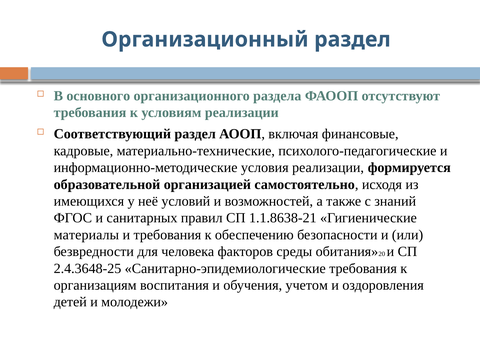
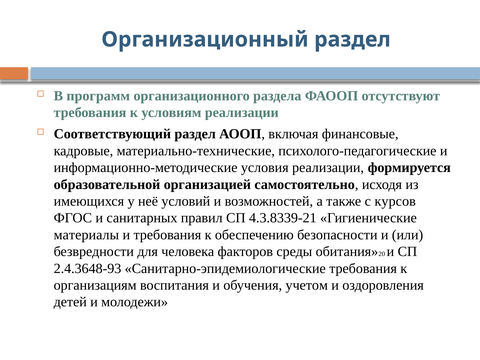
основного: основного -> программ (98, 96)
знаний: знаний -> курсов (395, 201)
1.1.8638-21: 1.1.8638-21 -> 4.3.8339-21 (283, 218)
2.4.3648-25: 2.4.3648-25 -> 2.4.3648-93 (87, 268)
